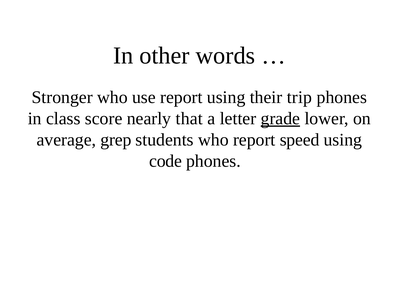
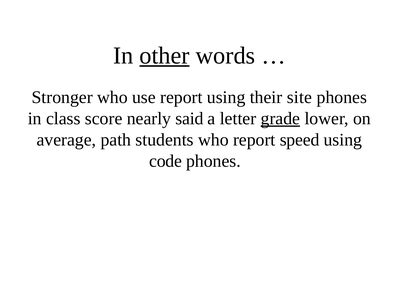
other underline: none -> present (164, 56)
trip: trip -> site (299, 97)
that: that -> said (189, 119)
grep: grep -> path (116, 140)
